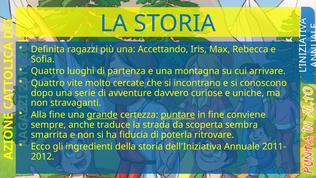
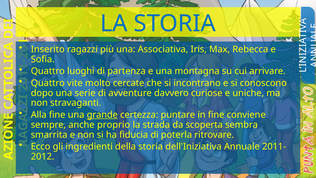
Definita: Definita -> Inserito (48, 49)
Accettando: Accettando -> Associativa (163, 49)
puntare underline: present -> none (178, 115)
traduce: traduce -> proprio (114, 125)
